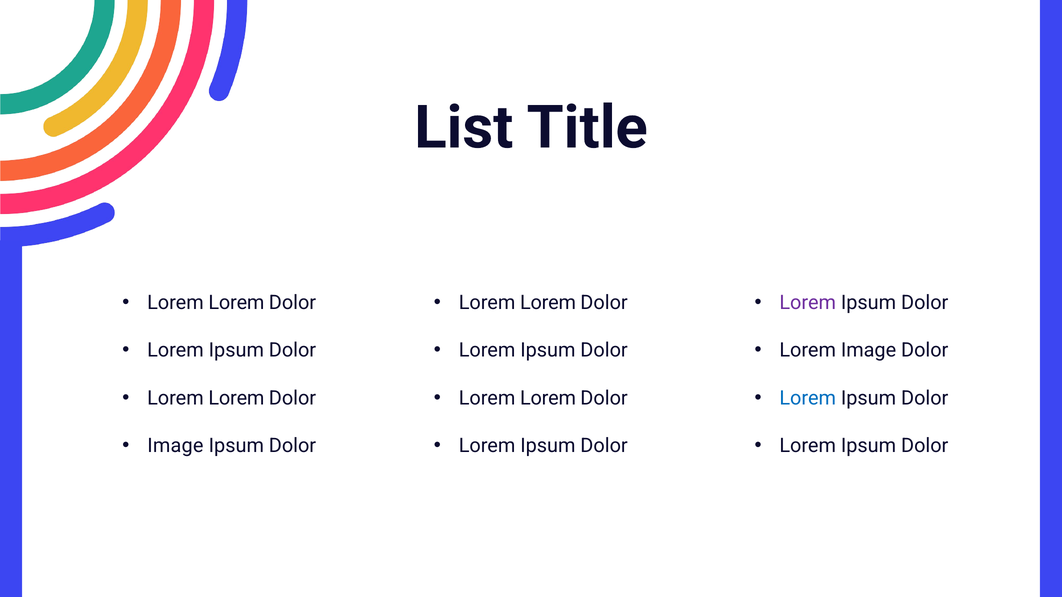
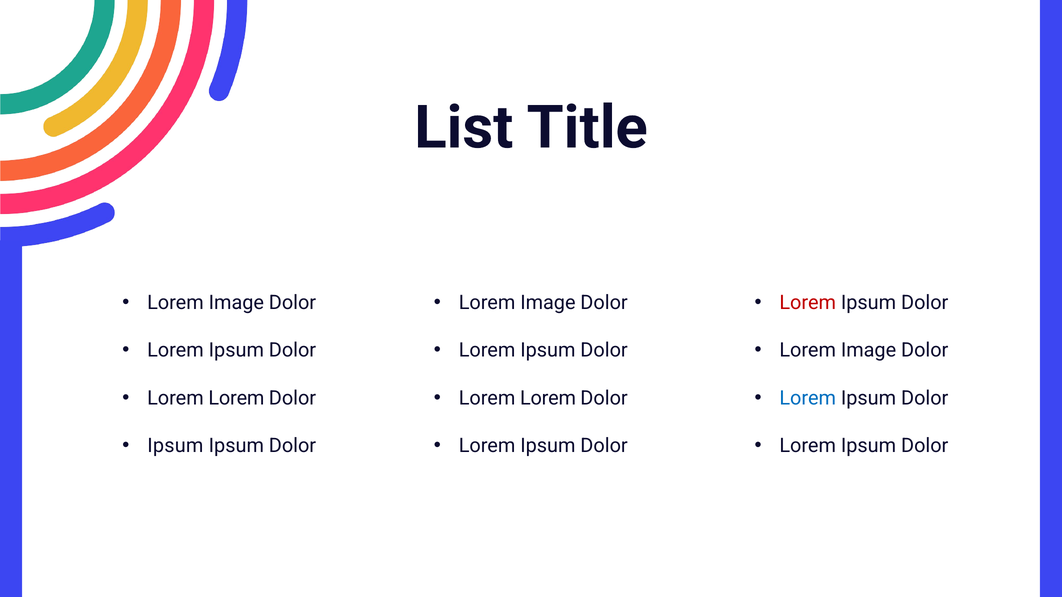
Lorem: Lorem -> Image (236, 303)
Lorem: Lorem -> Image (548, 303)
Lorem colour: purple -> red (808, 303)
Image: Image -> Ipsum (175, 446)
